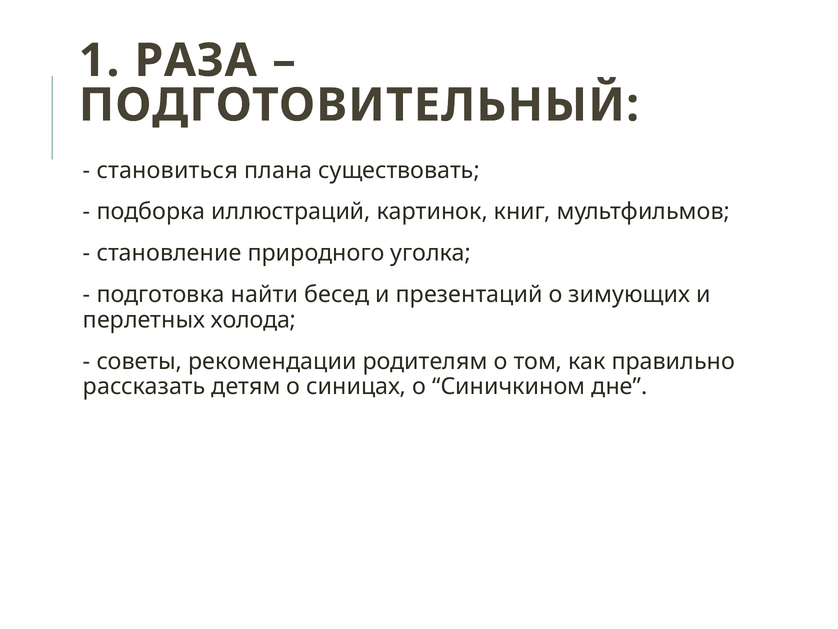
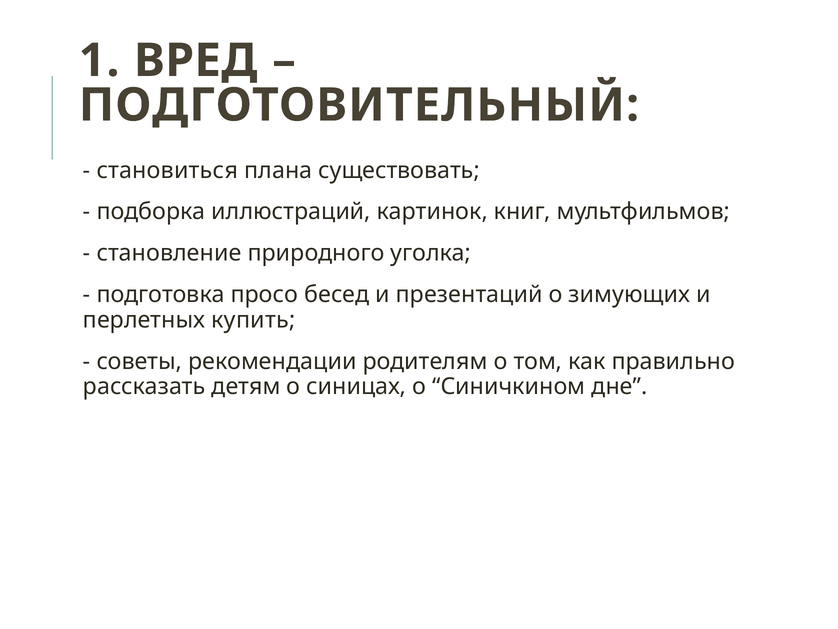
РАЗА: РАЗА -> ВРЕД (196, 60)
найти: найти -> просо (264, 294)
холода: холода -> купить (253, 320)
